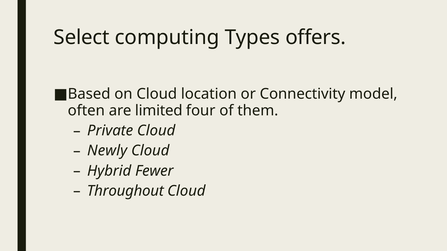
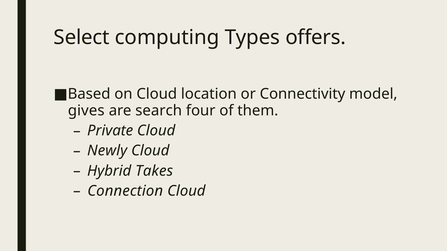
often: often -> gives (86, 111)
limited: limited -> search (159, 111)
Fewer: Fewer -> Takes (154, 171)
Throughout: Throughout -> Connection (125, 191)
